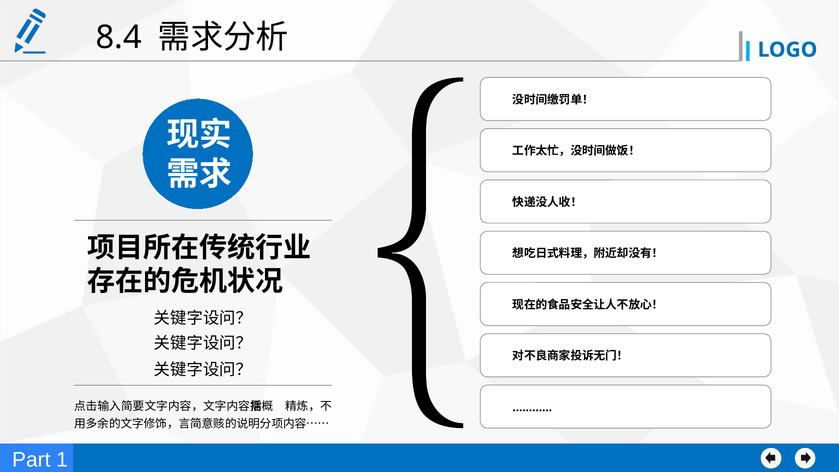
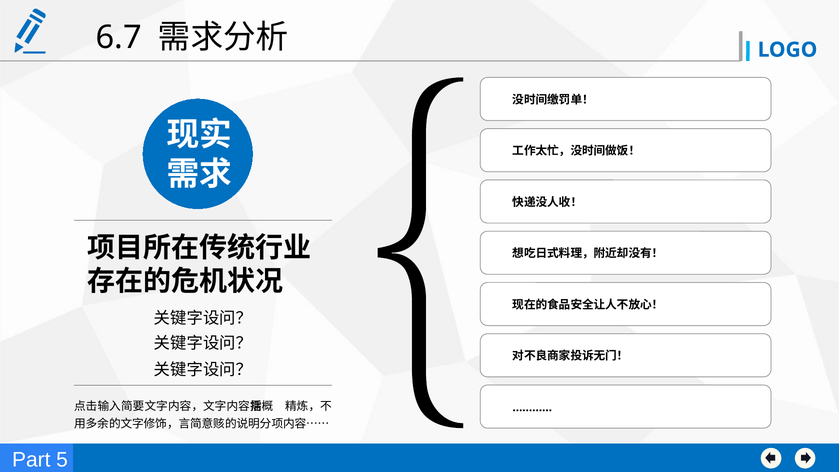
8.4: 8.4 -> 6.7 (119, 37)
1: 1 -> 5 (62, 460)
